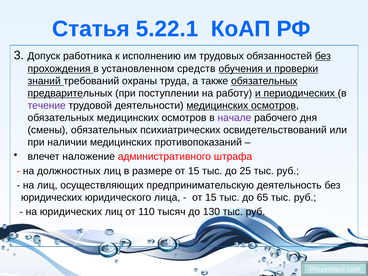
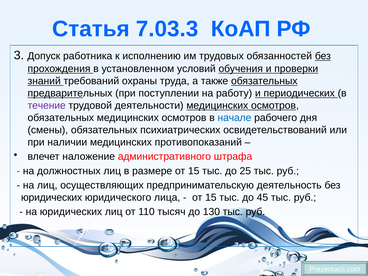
5.22.1: 5.22.1 -> 7.03.3 (167, 29)
средств: средств -> условий (196, 69)
начале colour: purple -> blue (234, 118)
65: 65 -> 45 (262, 198)
